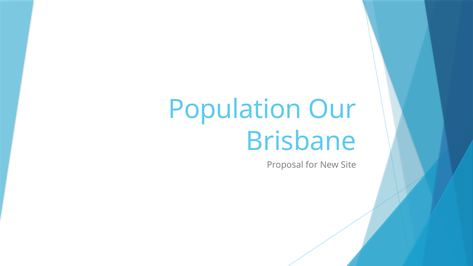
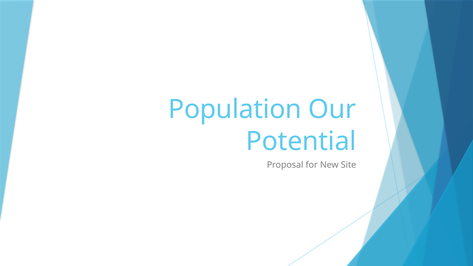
Brisbane: Brisbane -> Potential (301, 141)
